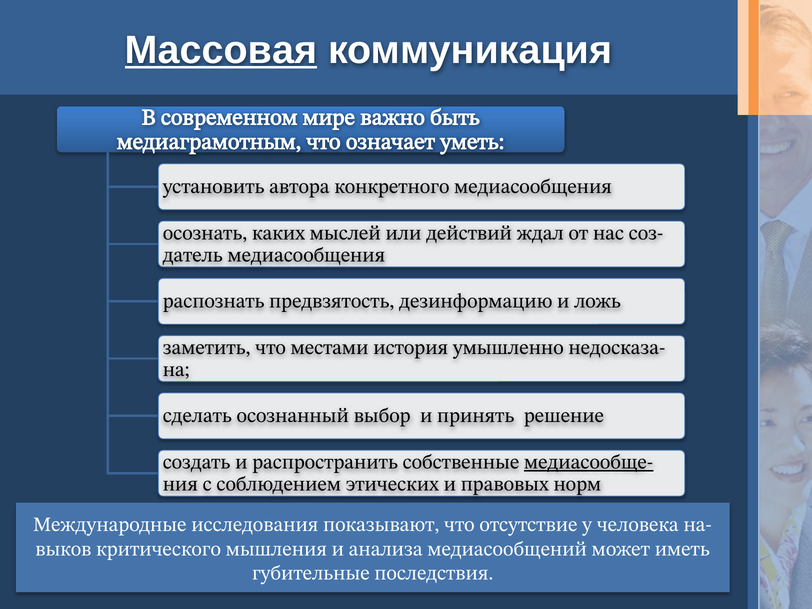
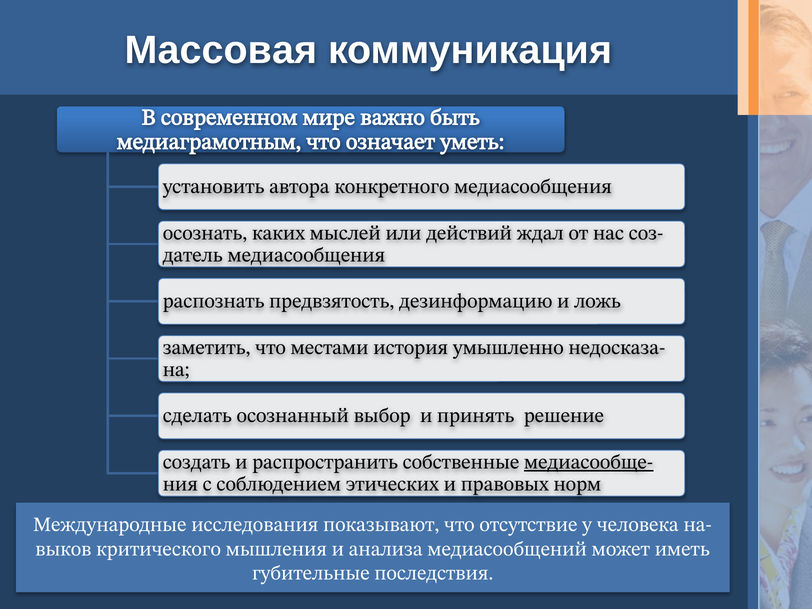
Массовая underline: present -> none (221, 50)
